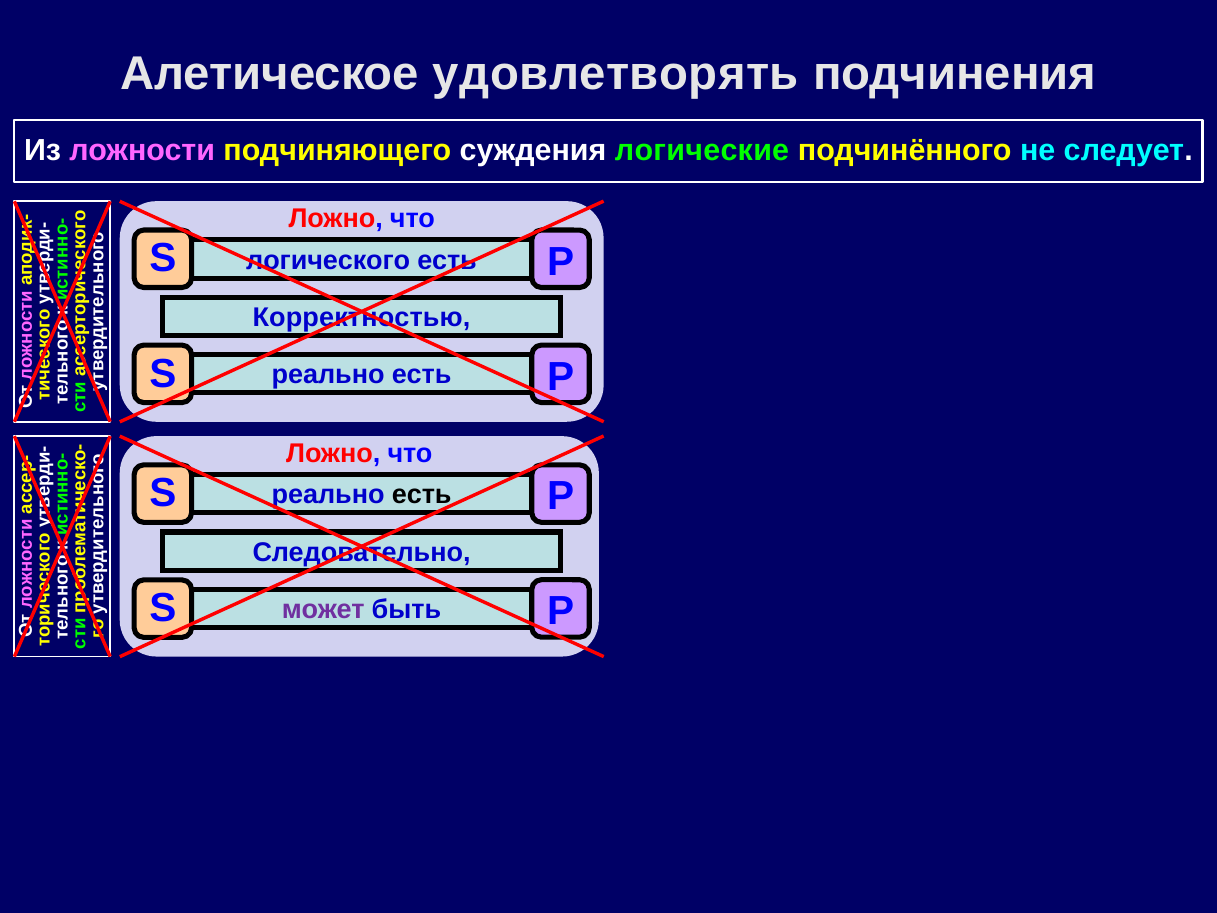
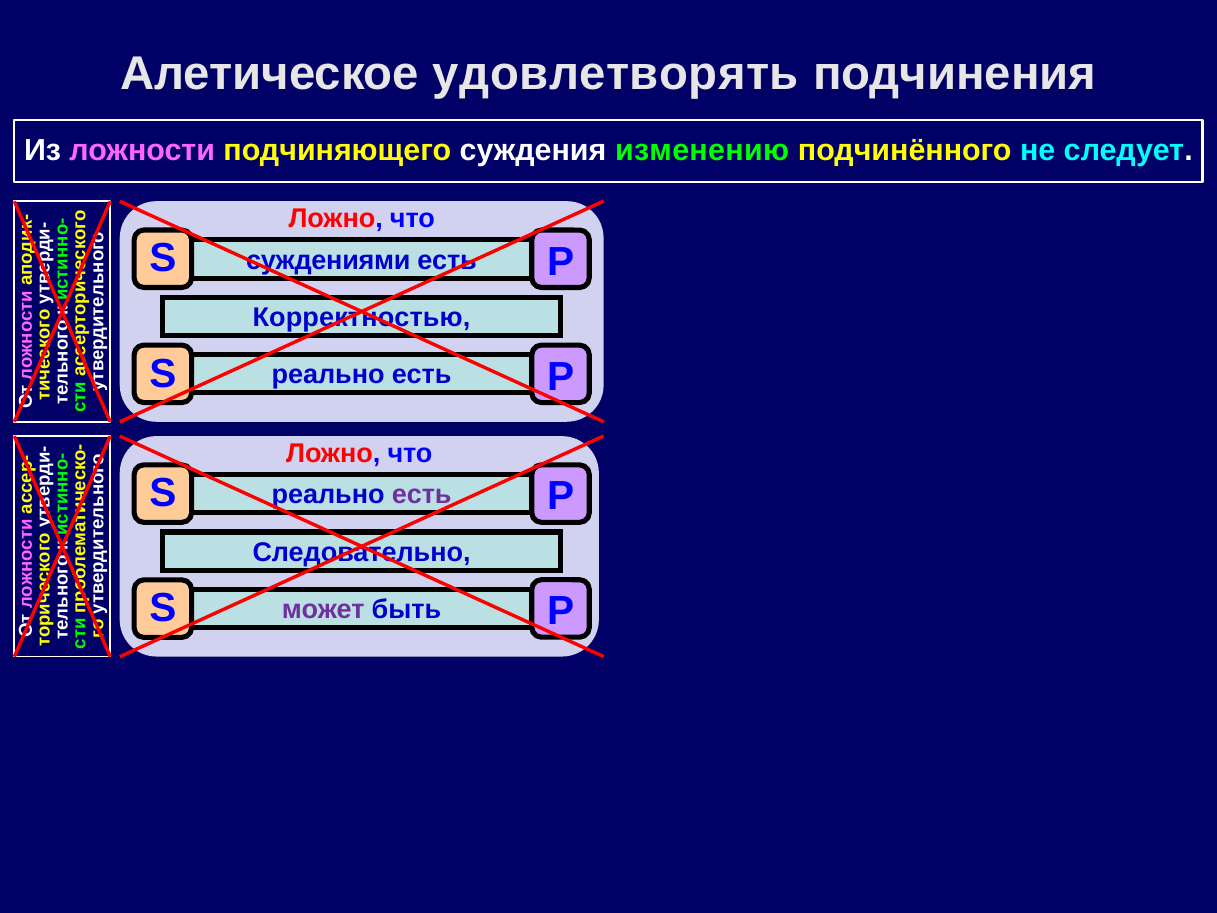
логические: логические -> изменению (702, 151)
логического: логического -> суждениями (328, 260)
есть colour: black -> purple (422, 495)
